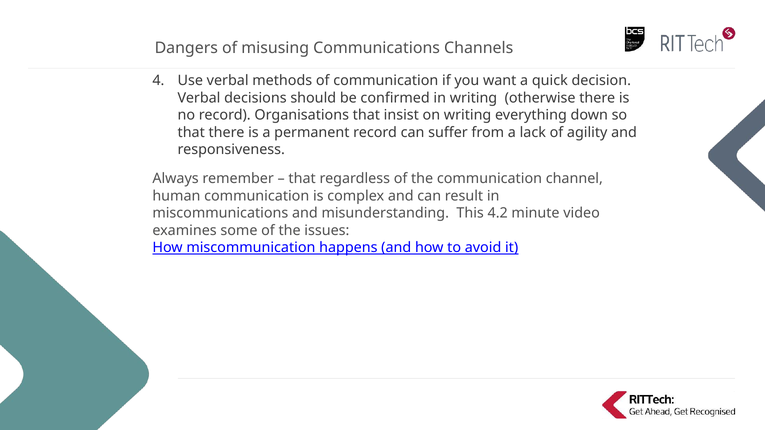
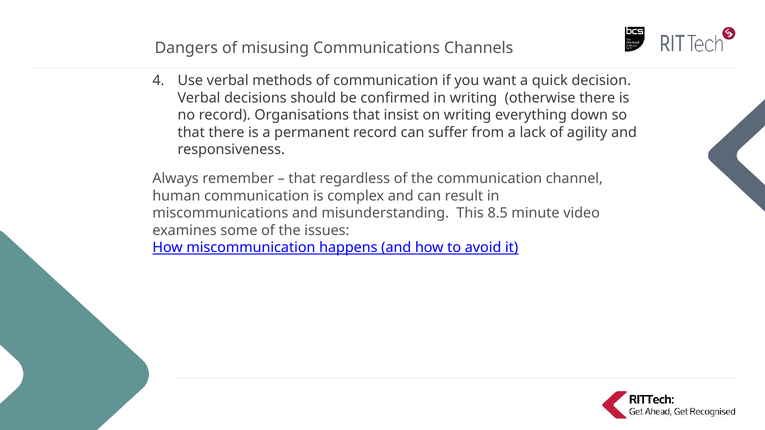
4.2: 4.2 -> 8.5 (498, 213)
